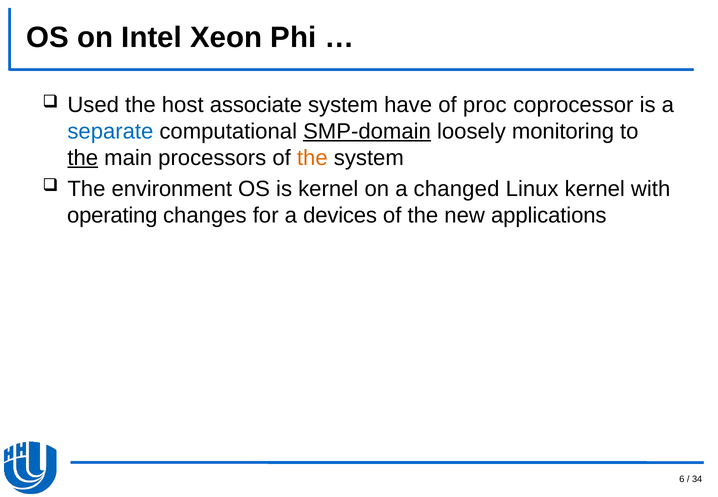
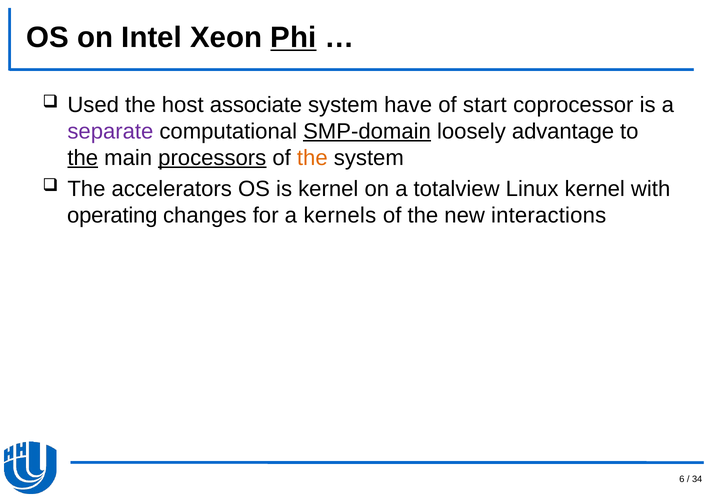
Phi underline: none -> present (293, 38)
proc: proc -> start (485, 105)
separate colour: blue -> purple (110, 131)
monitoring: monitoring -> advantage (563, 131)
processors underline: none -> present (212, 158)
environment: environment -> accelerators (172, 189)
changed: changed -> totalview (457, 189)
devices: devices -> kernels (340, 215)
applications: applications -> interactions (549, 215)
